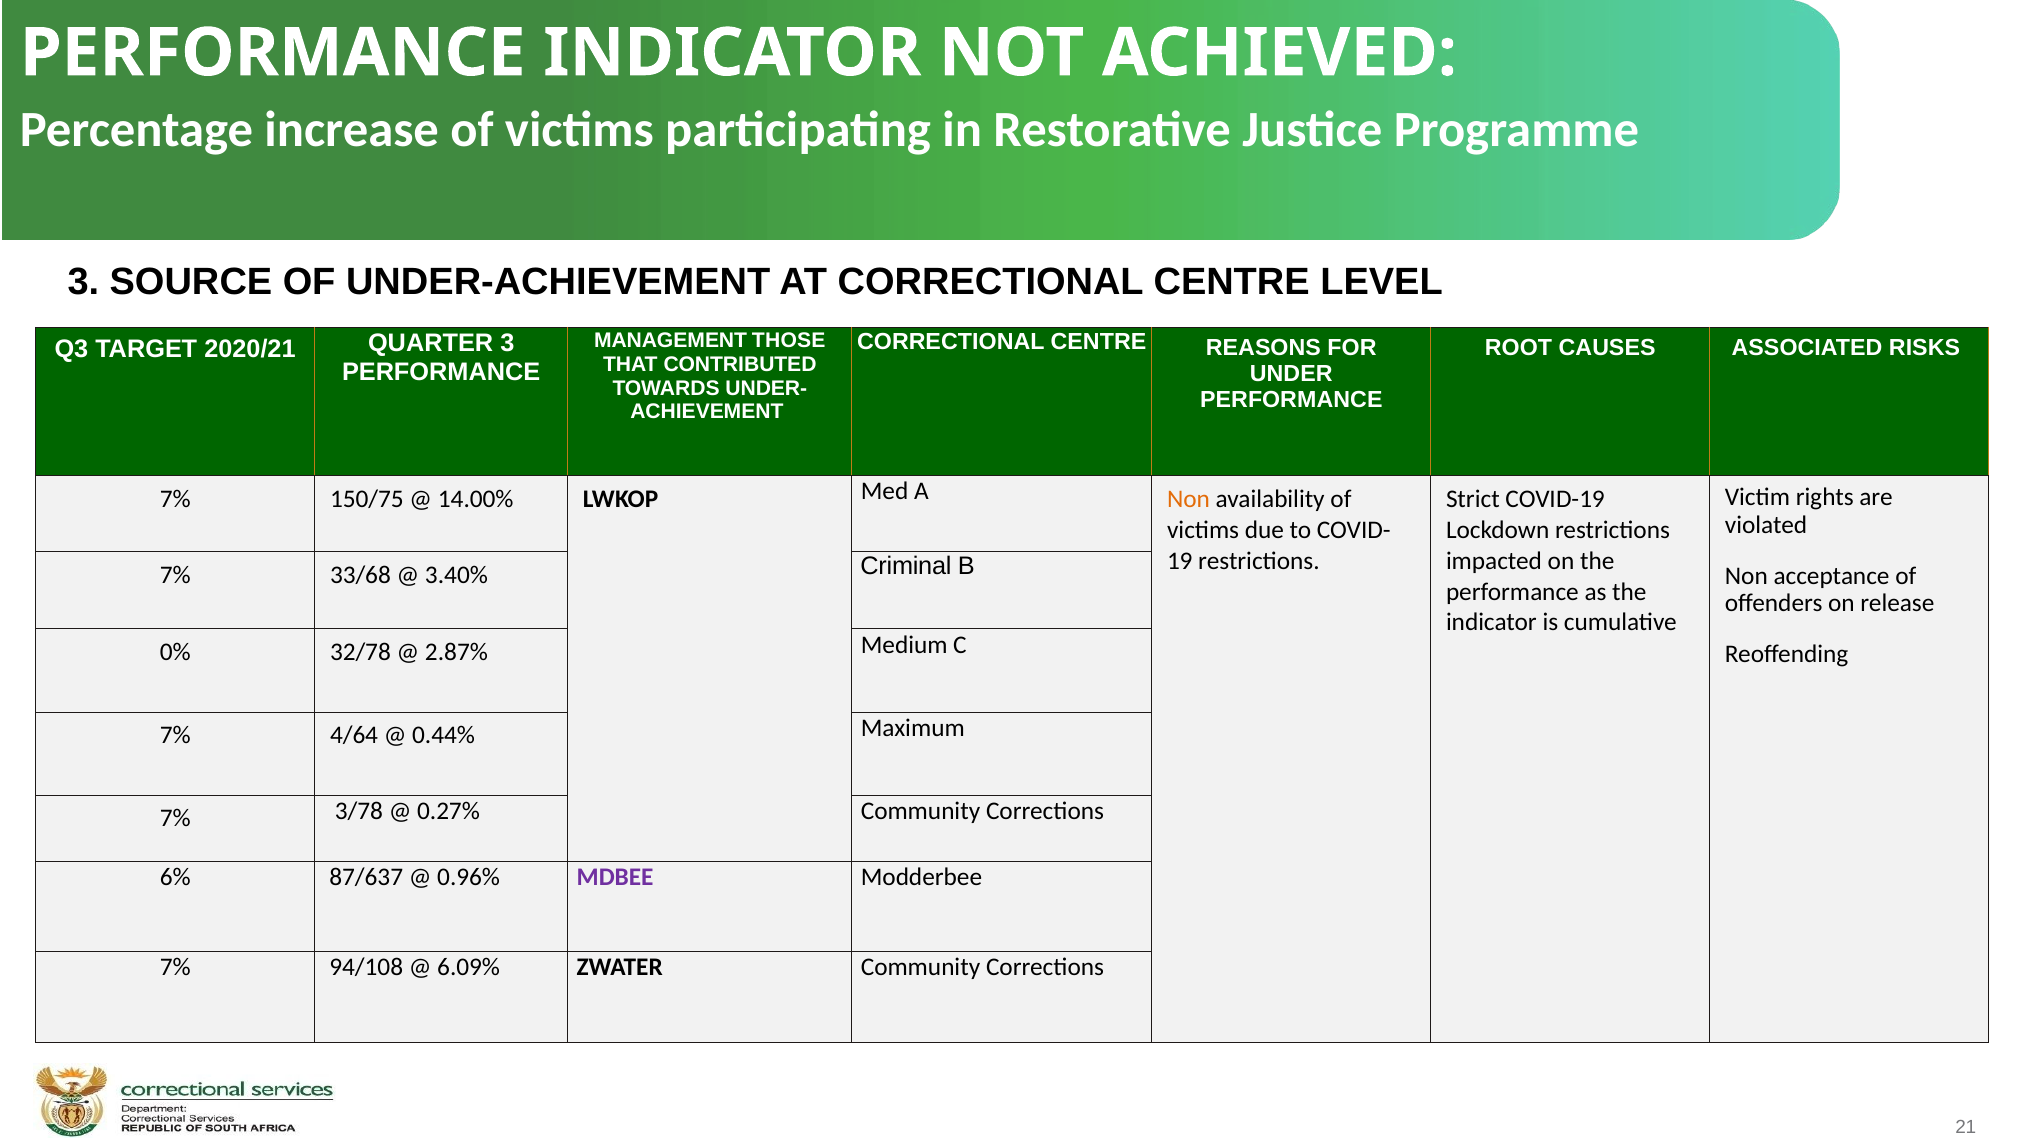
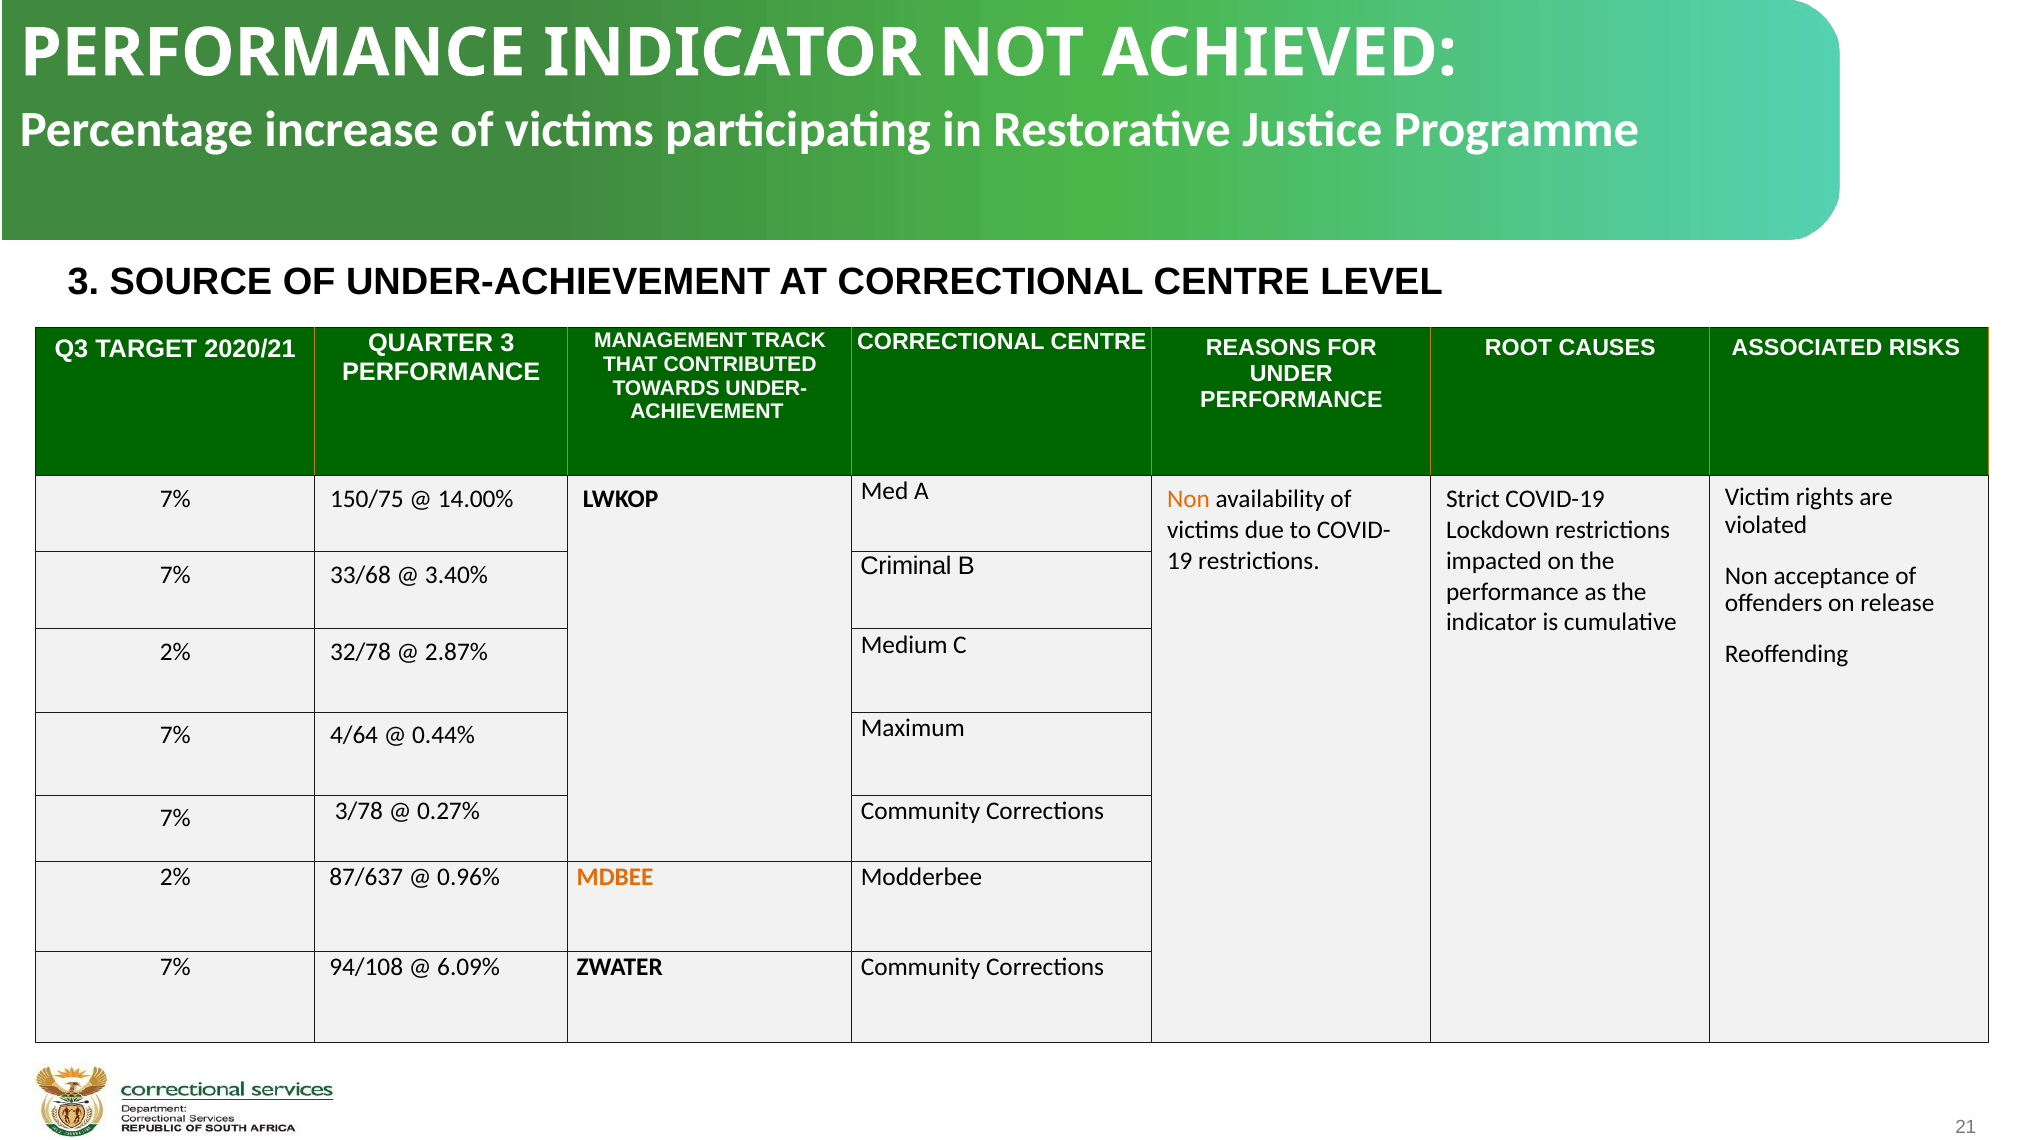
THOSE: THOSE -> TRACK (789, 341)
0%: 0% -> 2% (175, 652)
6%: 6% -> 2% (175, 878)
MDBEE colour: purple -> orange (615, 878)
